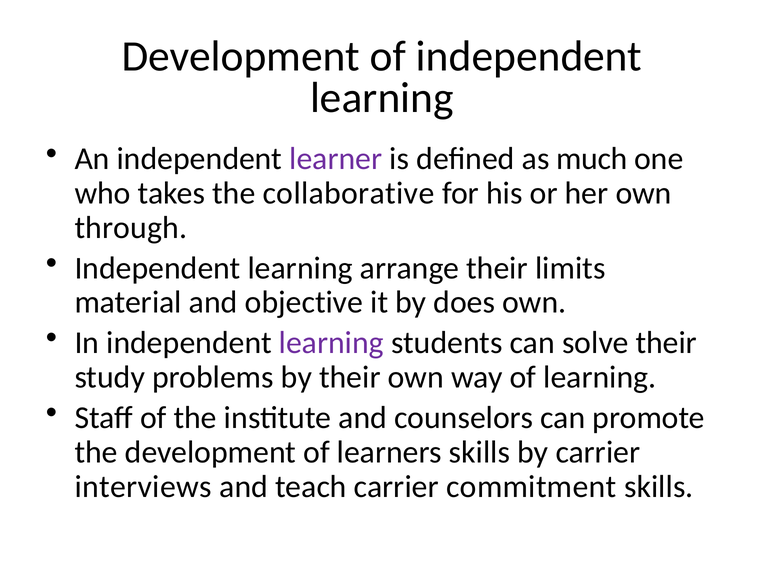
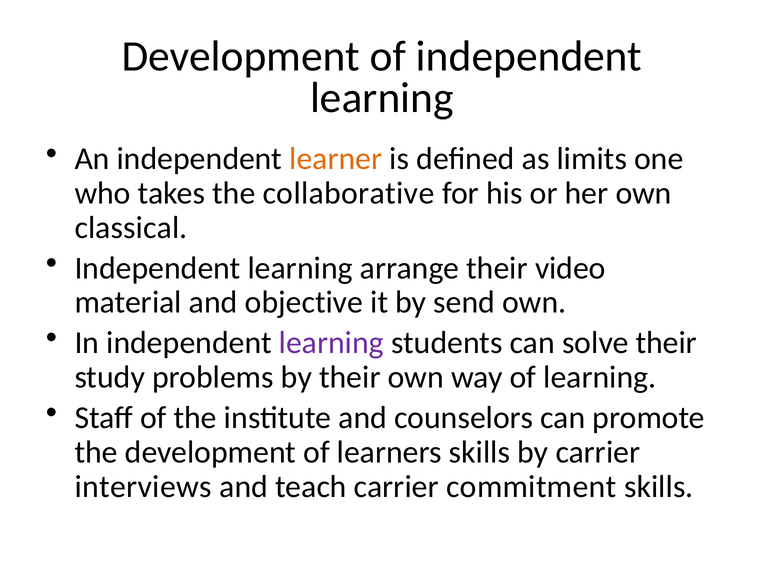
learner colour: purple -> orange (336, 159)
much: much -> limits (592, 159)
through: through -> classical (131, 228)
limits: limits -> video (570, 268)
does: does -> send (464, 302)
